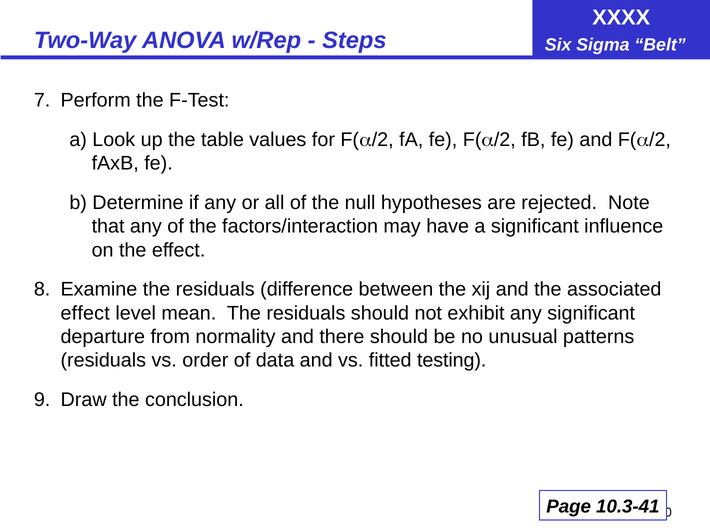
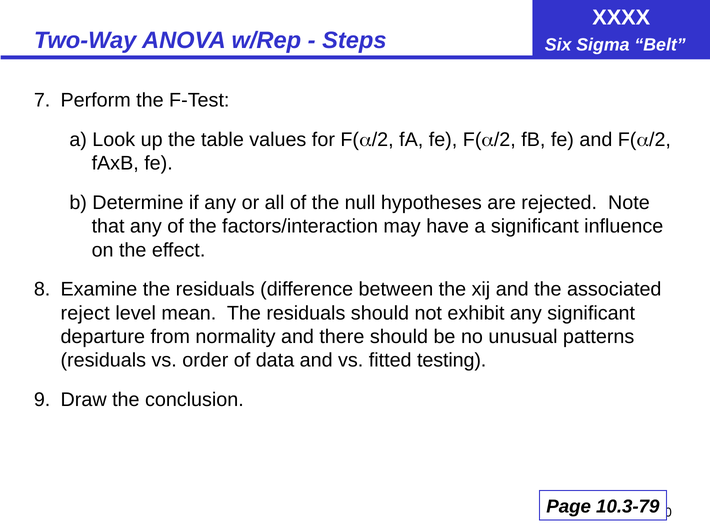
effect: effect -> reject (85, 313)
10.3-41: 10.3-41 -> 10.3-79 (628, 507)
